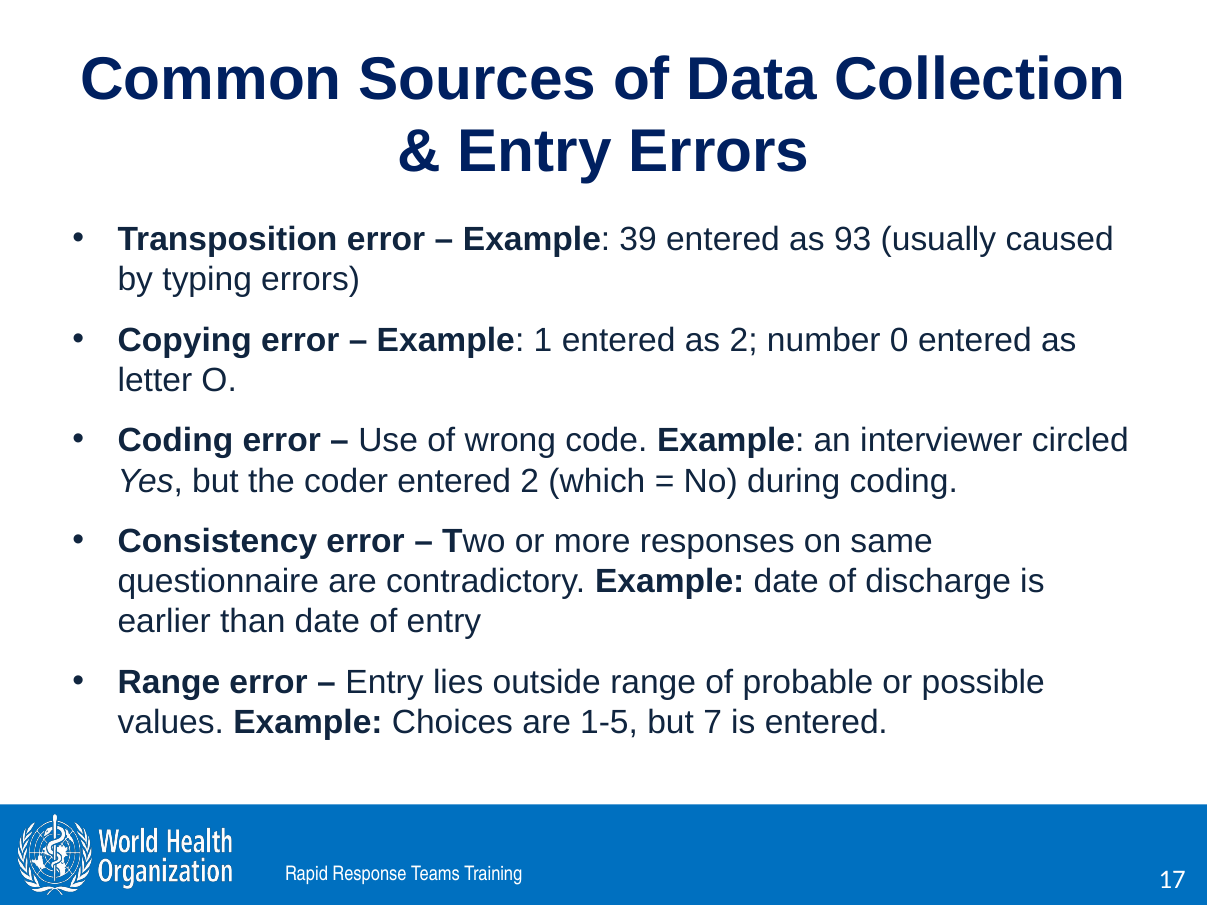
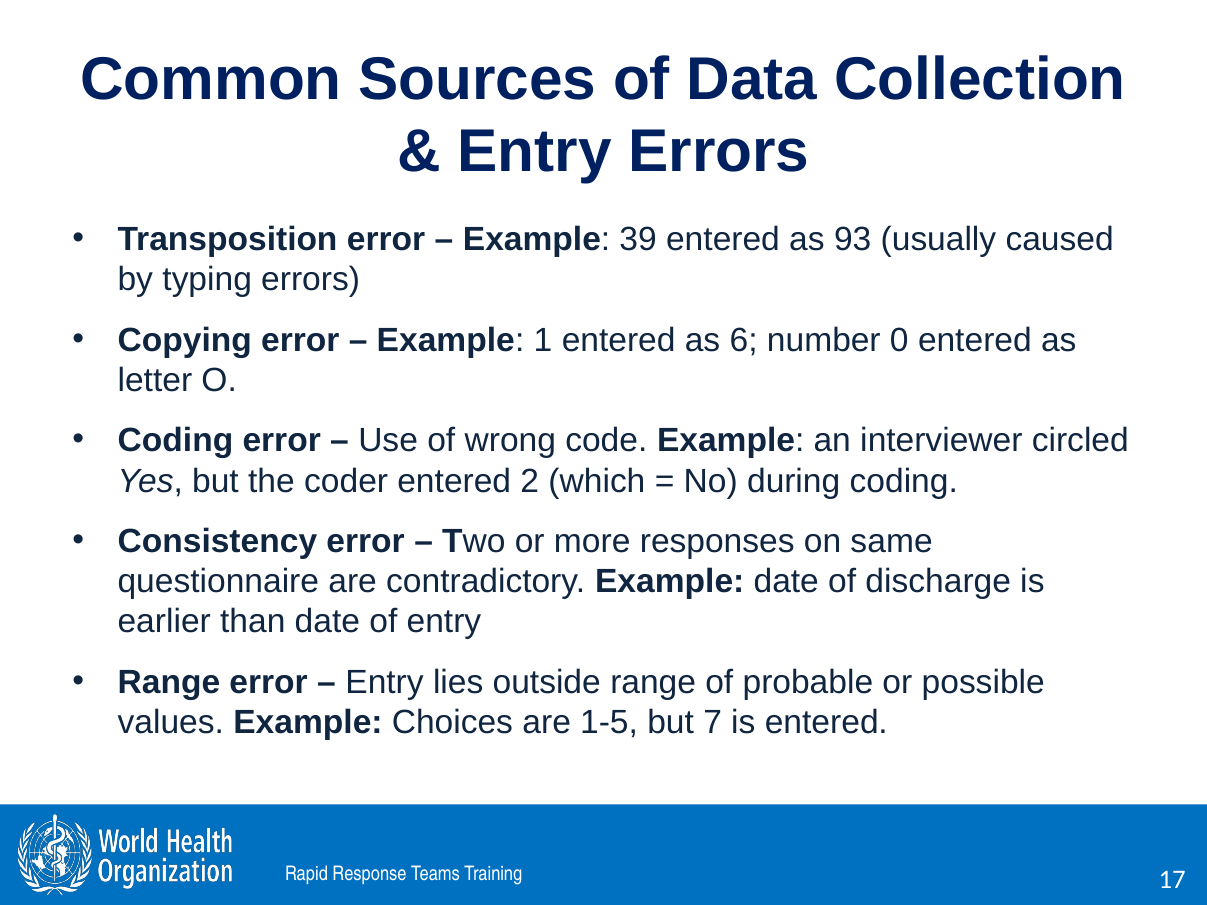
as 2: 2 -> 6 (744, 340)
